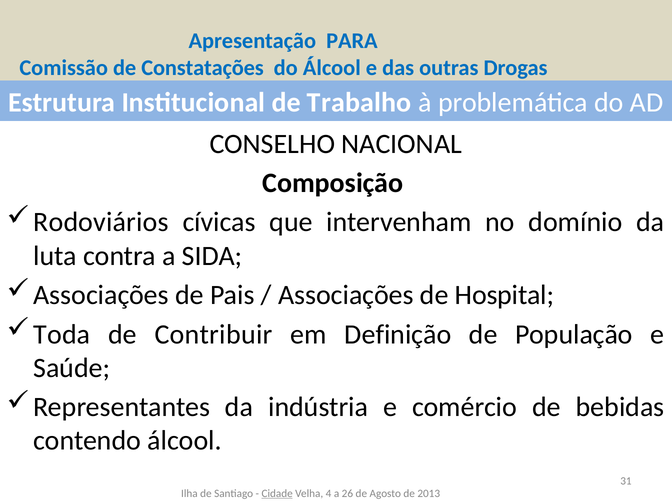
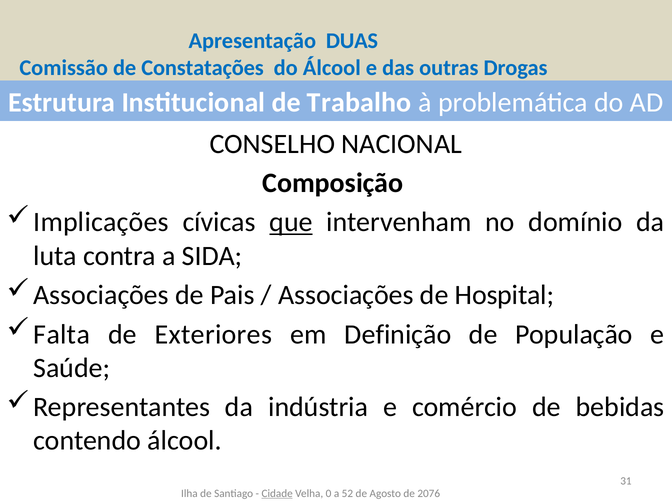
PARA: PARA -> DUAS (352, 41)
Rodoviários: Rodoviários -> Implicações (101, 222)
que underline: none -> present (291, 222)
Toda: Toda -> Falta (62, 334)
Contribuir: Contribuir -> Exteriores (214, 334)
4: 4 -> 0 (329, 493)
26: 26 -> 52 (347, 493)
2013: 2013 -> 2076 (429, 493)
